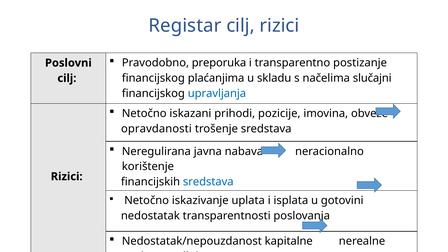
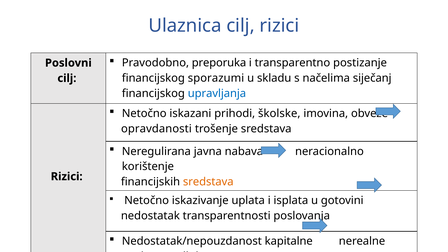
Registar: Registar -> Ulaznica (185, 26)
plaćanjima: plaćanjima -> sporazumi (216, 78)
slučajni: slučajni -> siječanj (372, 78)
pozicije: pozicije -> školske (279, 113)
sredstava colour: blue -> orange (208, 182)
